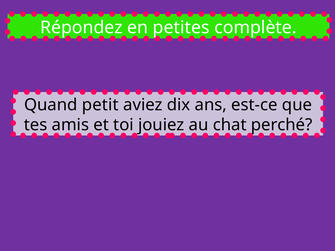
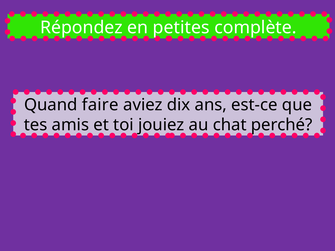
petit: petit -> faire (100, 105)
